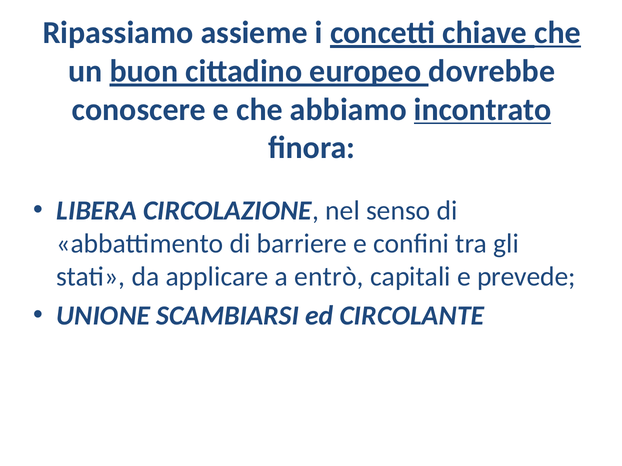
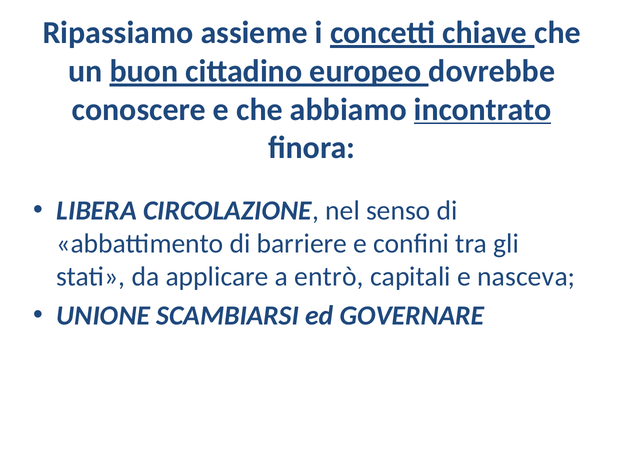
che underline: present -> none (558, 33)
prevede: prevede -> nasceva (526, 277)
CIRCOLANTE: CIRCOLANTE -> GOVERNARE (412, 316)
